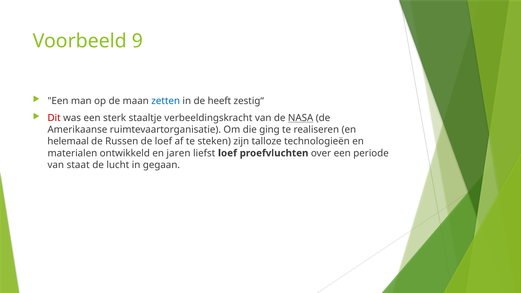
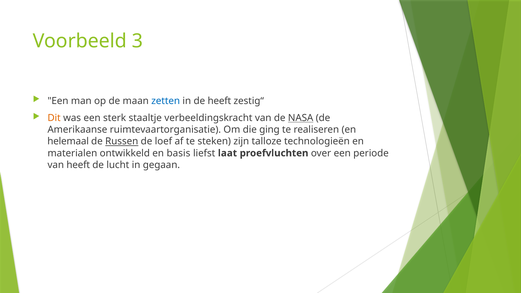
9: 9 -> 3 (138, 41)
Dit colour: red -> orange (54, 118)
Russen underline: none -> present (122, 141)
jaren: jaren -> basis (178, 153)
liefst loef: loef -> laat (227, 153)
van staat: staat -> heeft (78, 165)
